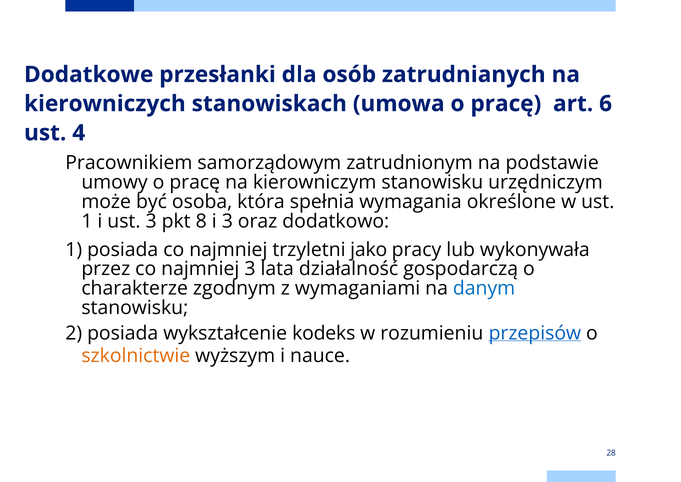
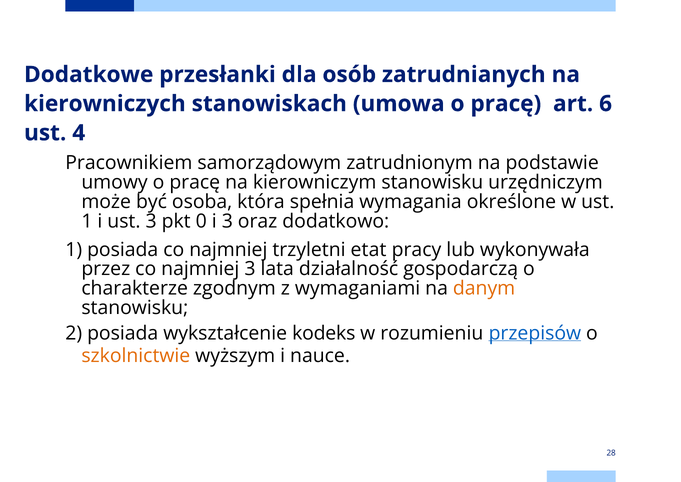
8: 8 -> 0 (201, 221)
jako: jako -> etat (369, 249)
danym colour: blue -> orange (484, 288)
